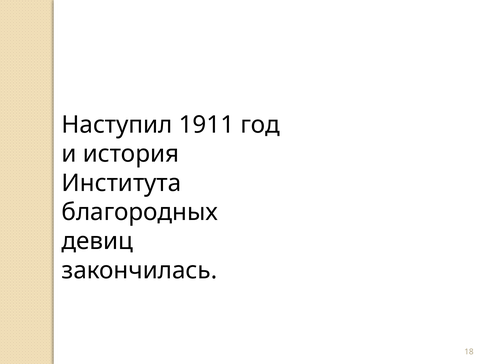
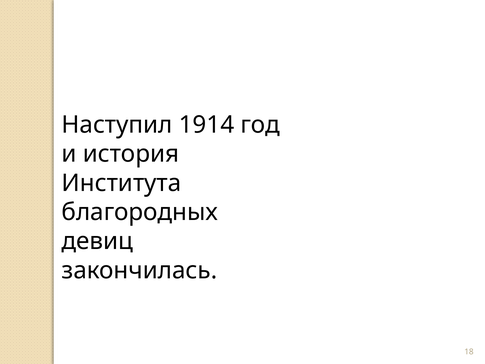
1911: 1911 -> 1914 (207, 125)
